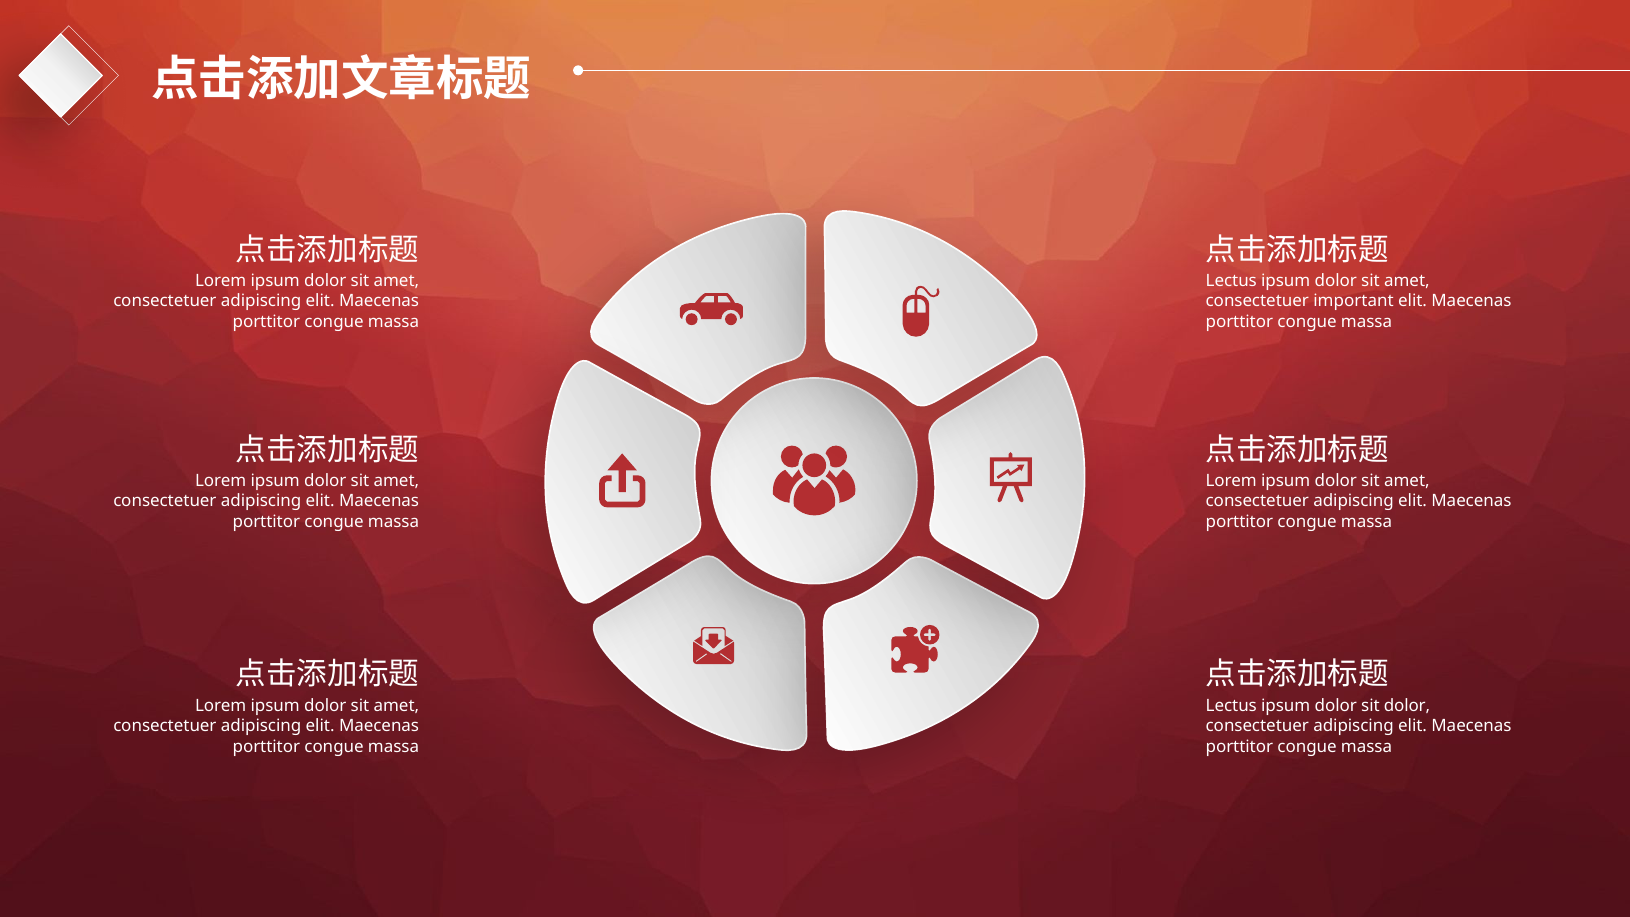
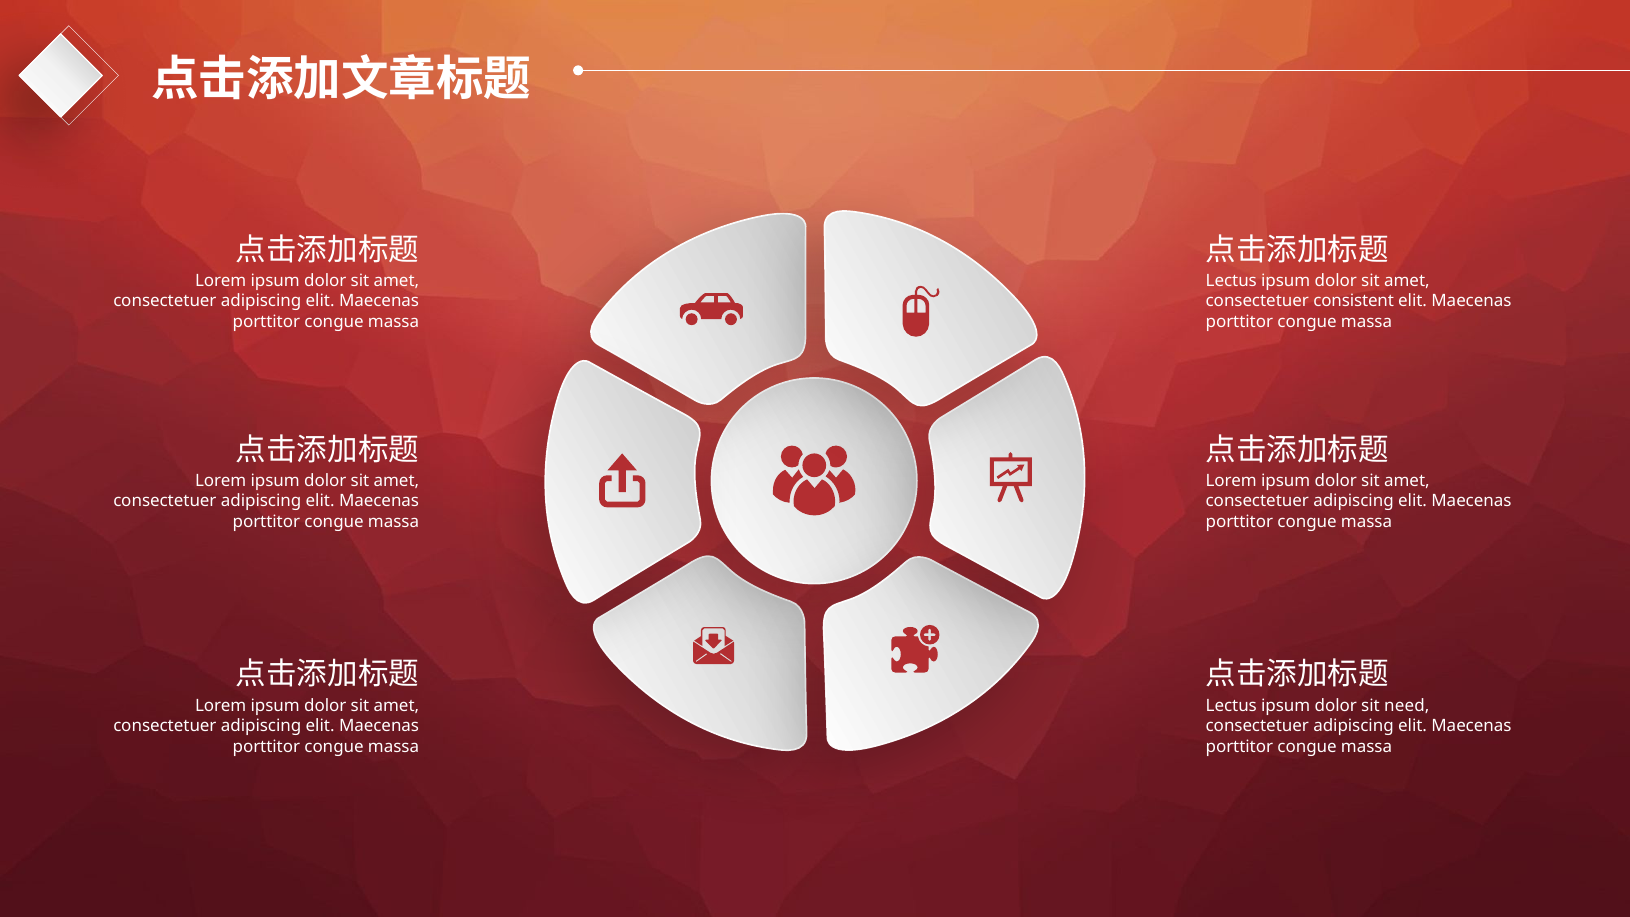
important: important -> consistent (1354, 301)
sit dolor: dolor -> need (1407, 706)
